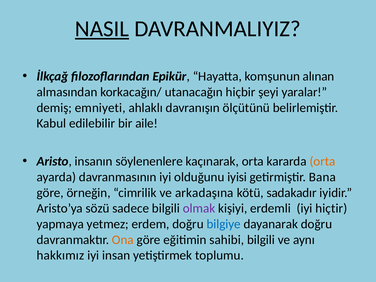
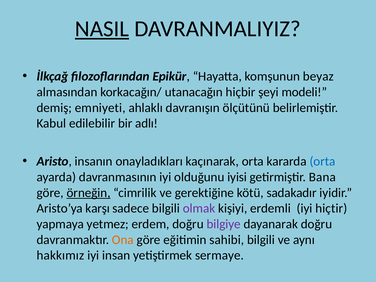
alınan: alınan -> beyaz (318, 76)
yaralar: yaralar -> modeli (304, 92)
aile: aile -> adlı (147, 123)
söylenenlere: söylenenlere -> onayladıkları (149, 161)
orta colour: orange -> blue (322, 161)
örneğin underline: none -> present (89, 193)
arkadaşına: arkadaşına -> gerektiğine (204, 193)
sözü: sözü -> karşı (98, 208)
bilgiye colour: blue -> purple (224, 224)
toplumu: toplumu -> sermaye (219, 255)
